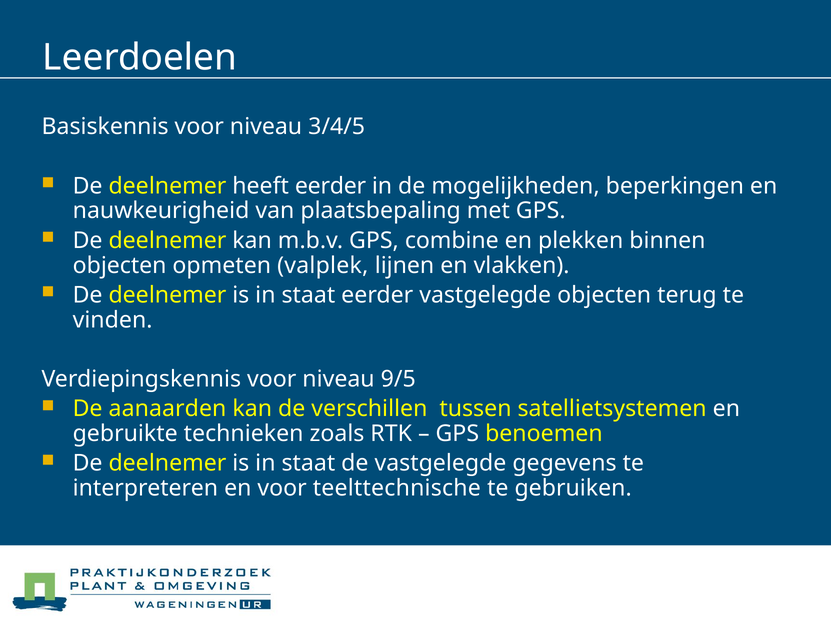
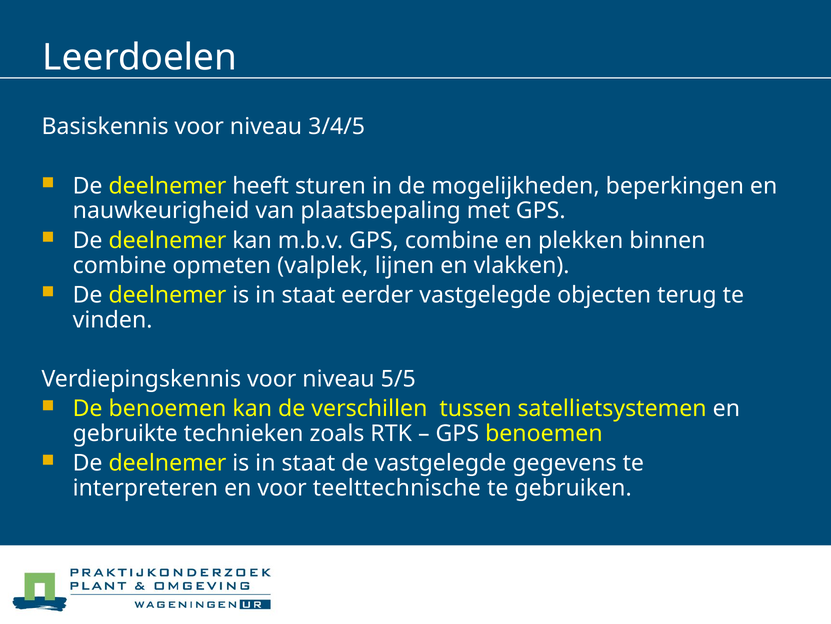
heeft eerder: eerder -> sturen (330, 186)
objecten: objecten -> combine (120, 265)
9/5: 9/5 -> 5/5 (398, 379)
De aanaarden: aanaarden -> benoemen (168, 408)
